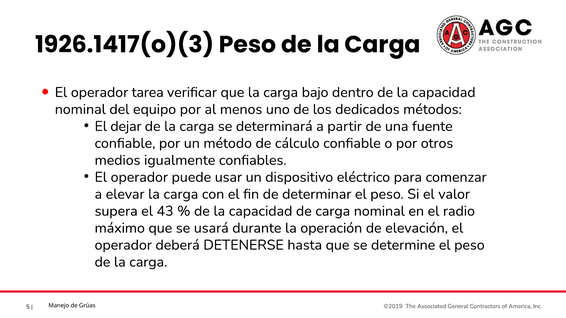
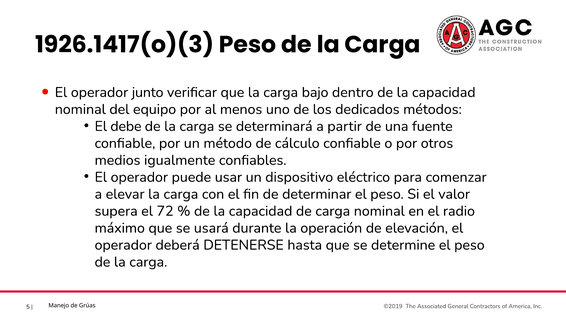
tarea: tarea -> junto (148, 92)
dejar: dejar -> debe (126, 126)
43: 43 -> 72 (165, 211)
